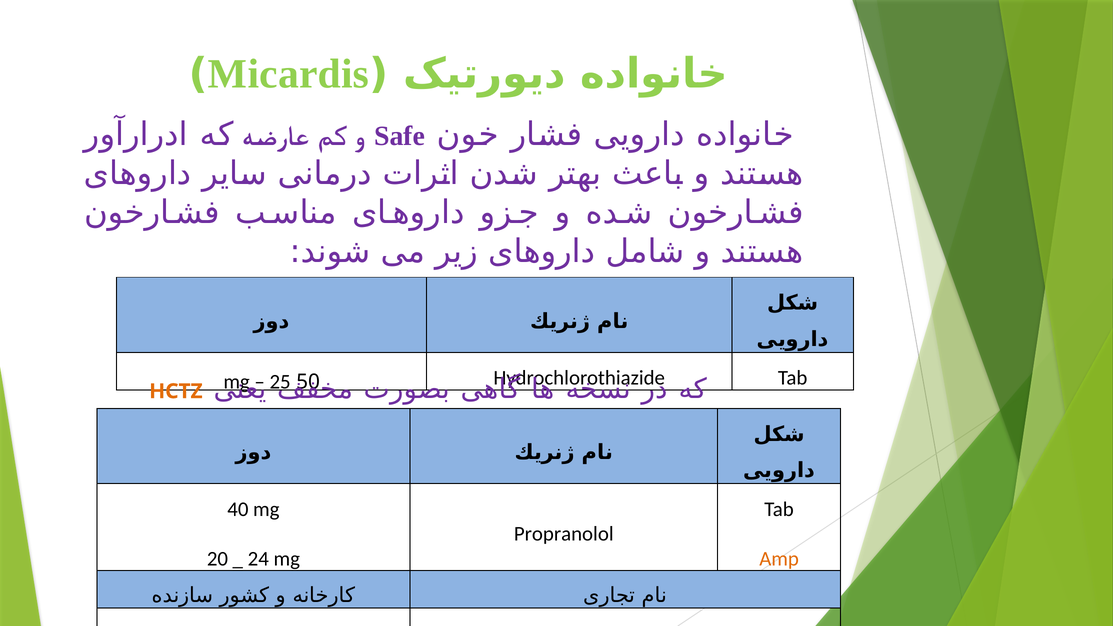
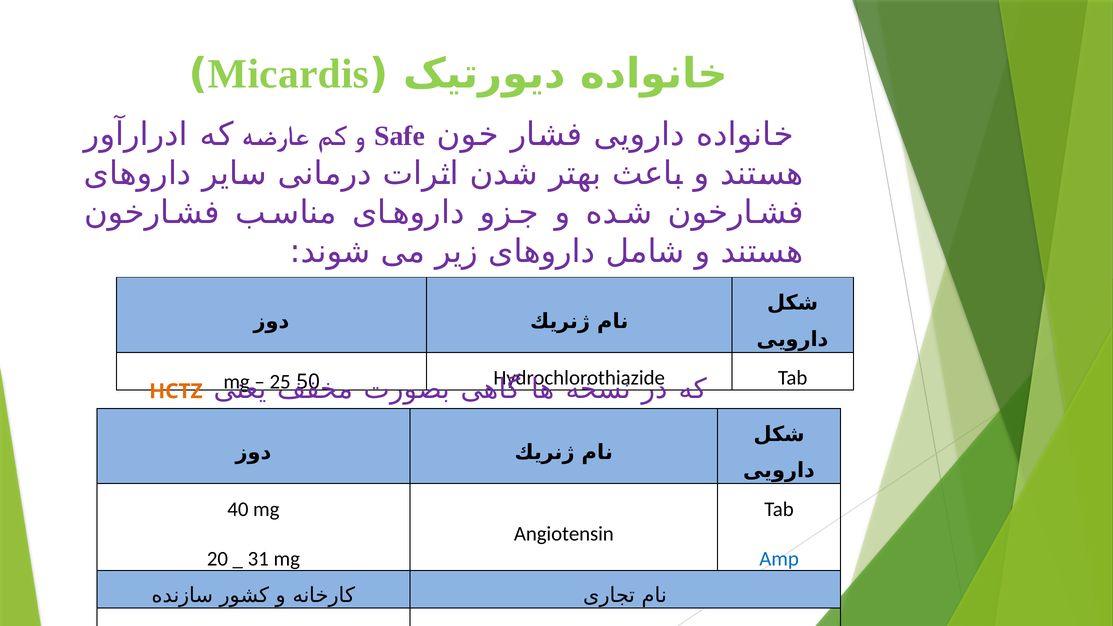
Propranolol: Propranolol -> Angiotensin (564, 534)
24: 24 -> 31 (258, 559)
Amp colour: orange -> blue (779, 559)
